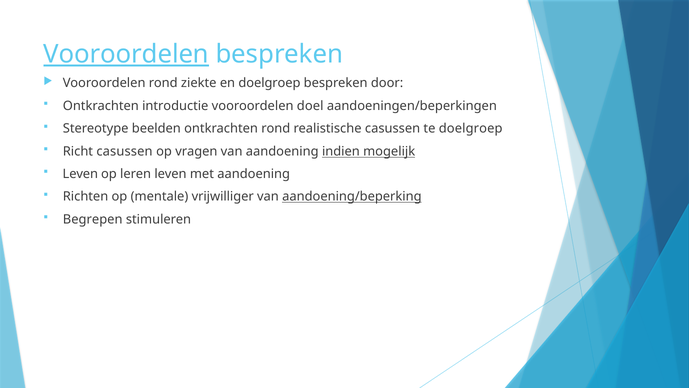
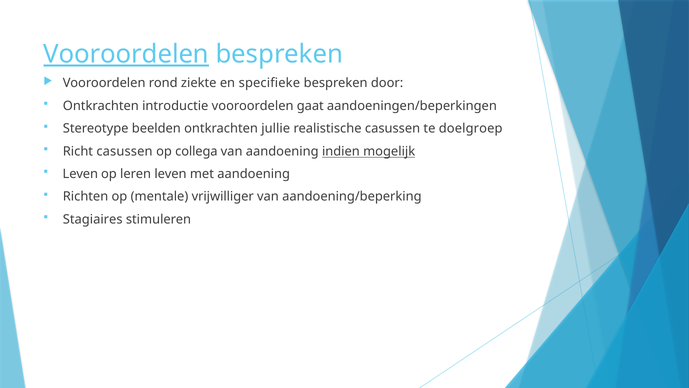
en doelgroep: doelgroep -> specifieke (269, 83)
doel: doel -> gaat (310, 106)
ontkrachten rond: rond -> jullie (276, 128)
vragen: vragen -> collega (196, 151)
aandoening/beperking underline: present -> none (352, 196)
Begrepen: Begrepen -> Stagiaires (93, 219)
